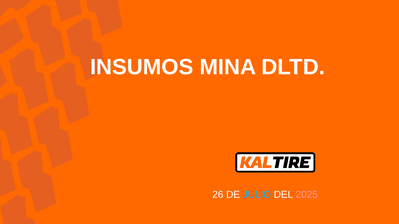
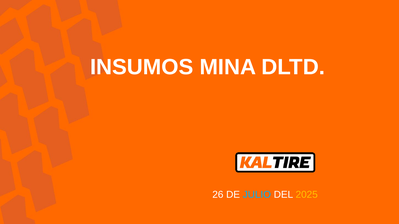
2025 colour: pink -> yellow (307, 195)
